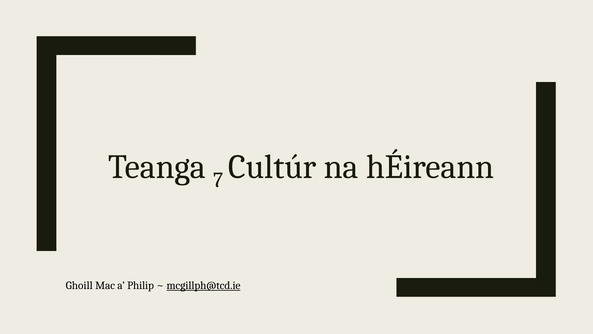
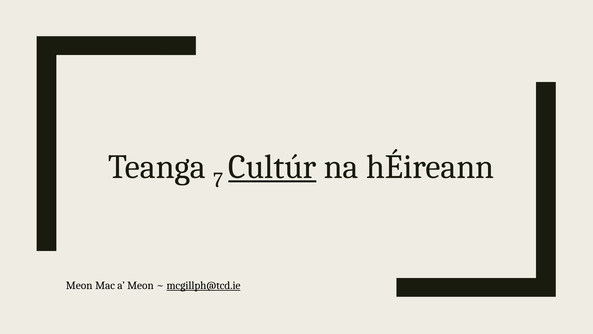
Cultúr underline: none -> present (272, 167)
Ghoill: Ghoill -> Meon (79, 285)
a Philip: Philip -> Meon (140, 285)
